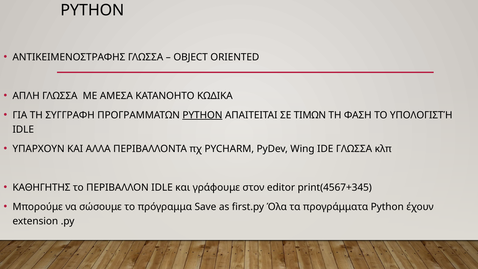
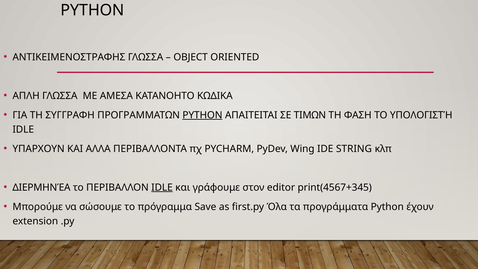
IDE ΓΛΩΣΣΑ: ΓΛΩΣΣΑ -> STRING (354, 149)
ΚΑΘΗΓΗΤΗΣ: ΚΑΘΗΓΗΤΗΣ -> ΔΙΕΡΜΗΝΈΑ (42, 187)
IDLE underline: none -> present (162, 187)
